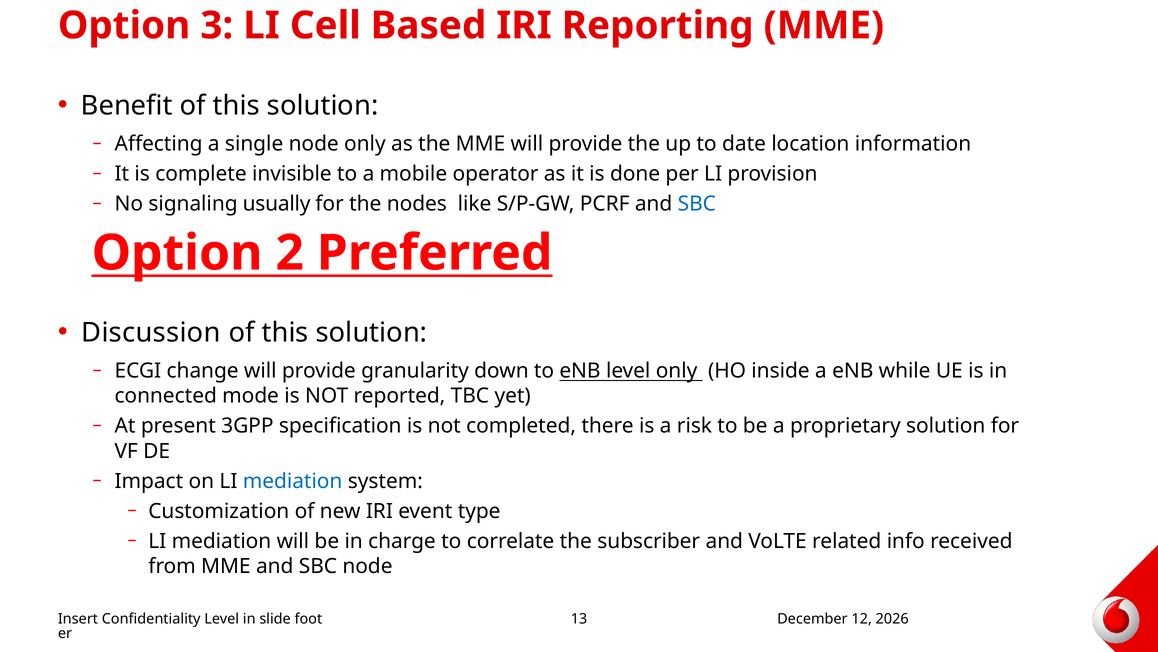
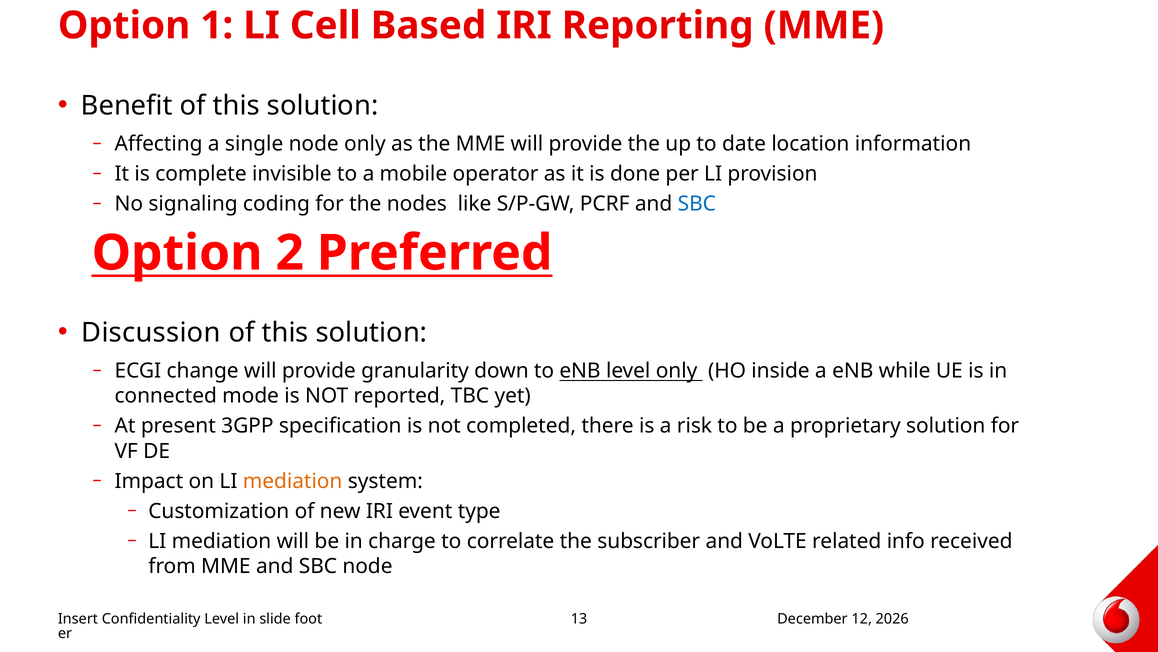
3: 3 -> 1 (217, 26)
usually: usually -> coding (276, 203)
mediation colour: blue -> orange (293, 481)
